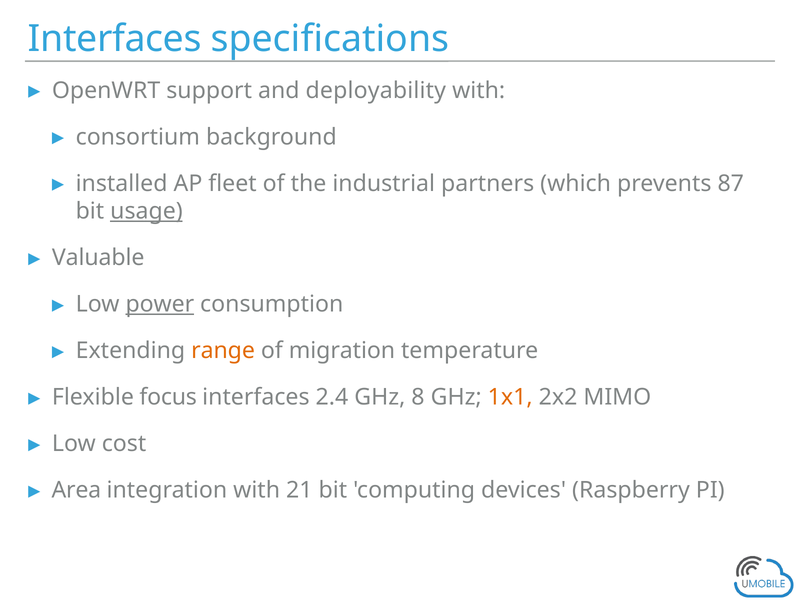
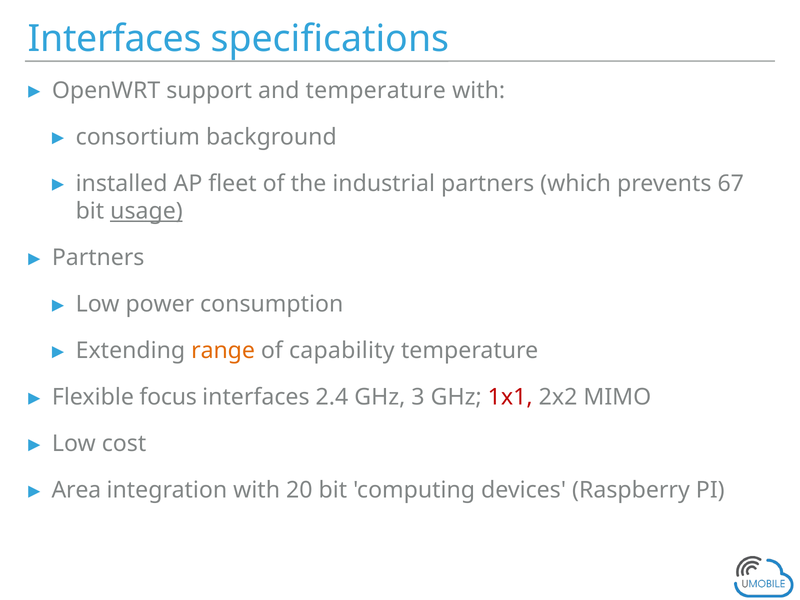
and deployability: deployability -> temperature (376, 90)
87: 87 -> 67 (731, 183)
Valuable: Valuable -> Partners (98, 258)
power underline: present -> none (160, 304)
migration: migration -> capability (342, 351)
8: 8 -> 3 (418, 397)
1x1 colour: orange -> red (510, 397)
21: 21 -> 20 (299, 490)
